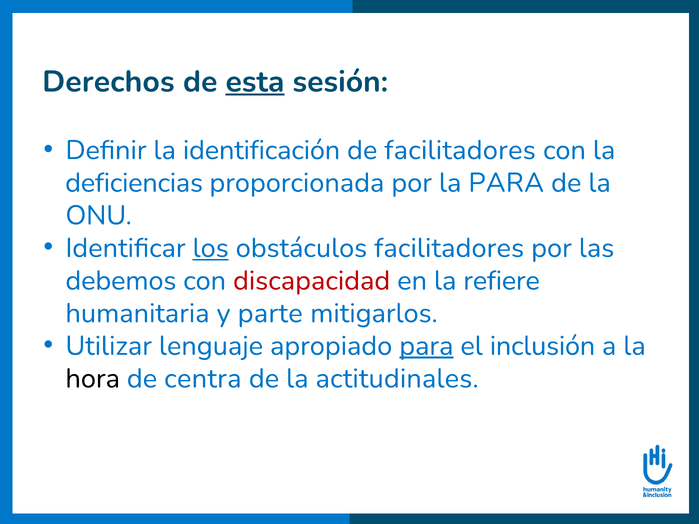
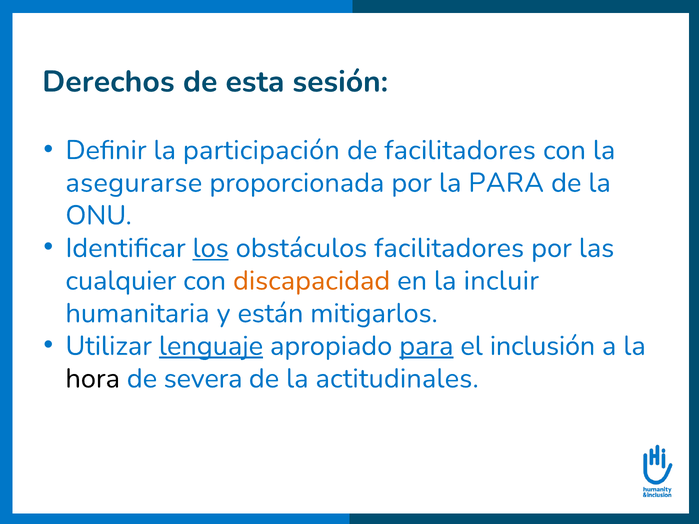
esta underline: present -> none (255, 82)
identificación: identificación -> participación (261, 150)
deficiencias: deficiencias -> asegurarse (134, 183)
debemos: debemos -> cualquier (121, 281)
discapacidad colour: red -> orange (312, 281)
refiere: refiere -> incluir (501, 281)
parte: parte -> están (270, 313)
lenguaje underline: none -> present (211, 346)
centra: centra -> severa (203, 379)
